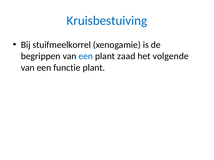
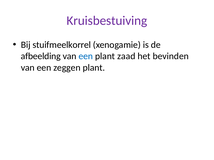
Kruisbestuiving colour: blue -> purple (107, 21)
begrippen: begrippen -> afbeelding (41, 56)
volgende: volgende -> bevinden (171, 56)
functie: functie -> zeggen (67, 68)
